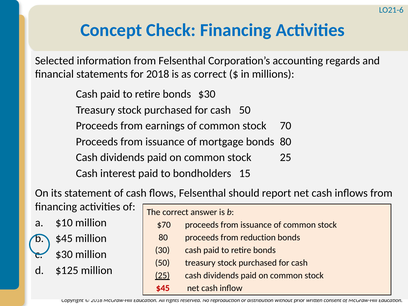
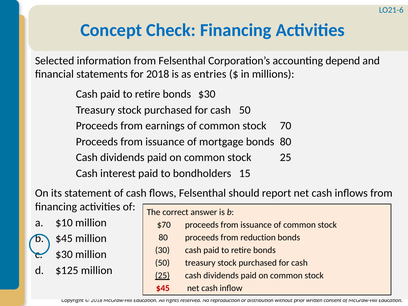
regards: regards -> depend (343, 61)
as correct: correct -> entries (210, 74)
